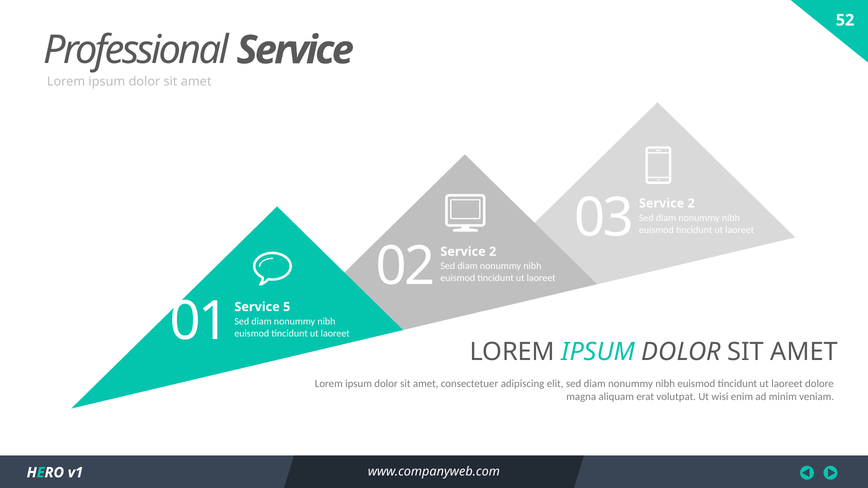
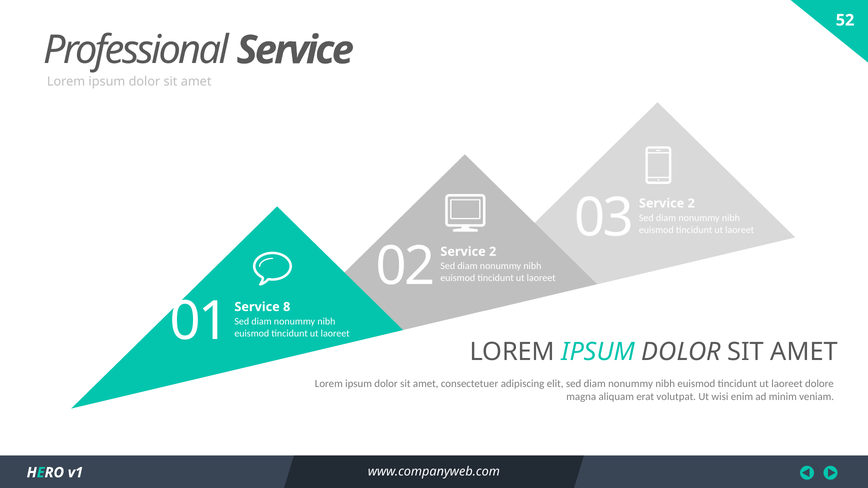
5: 5 -> 8 (287, 307)
